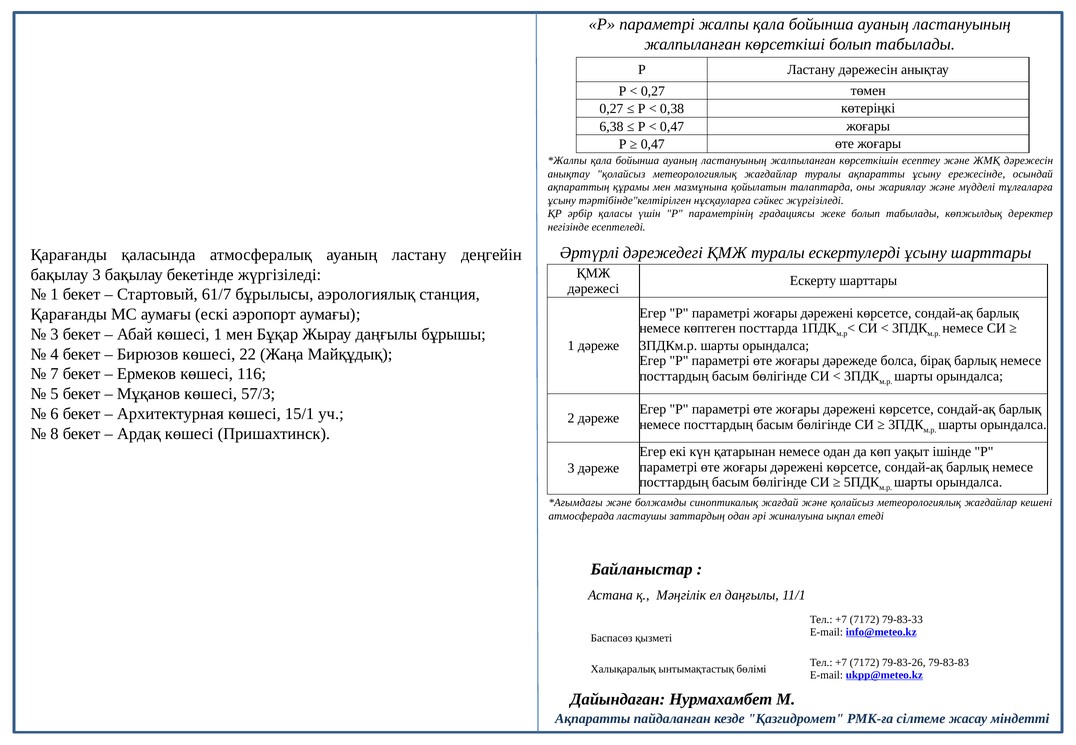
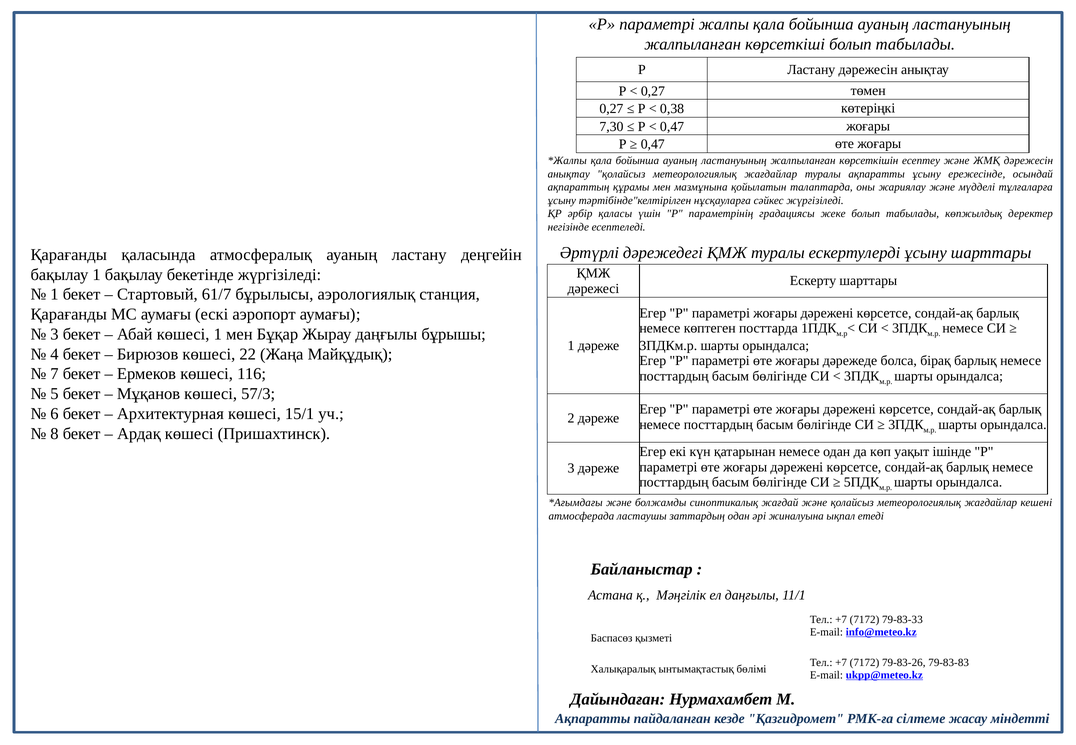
6,38: 6,38 -> 7,30 (611, 127)
бақылау 3: 3 -> 1 (97, 275)
